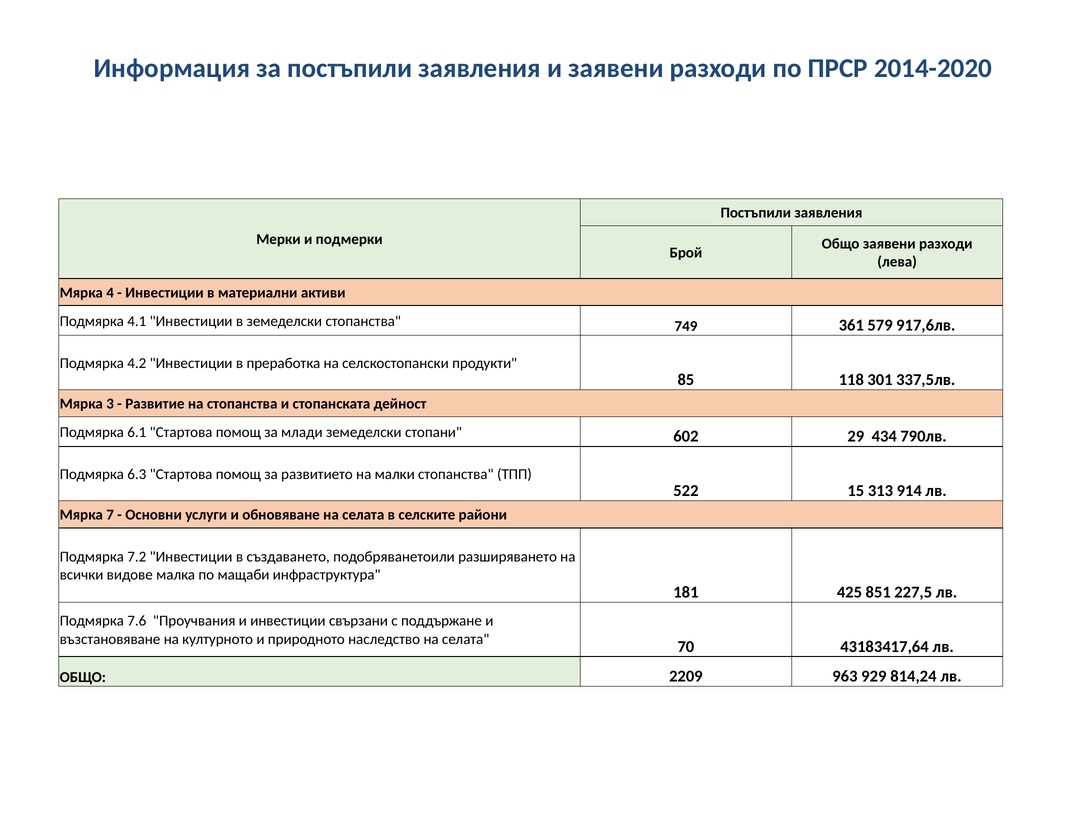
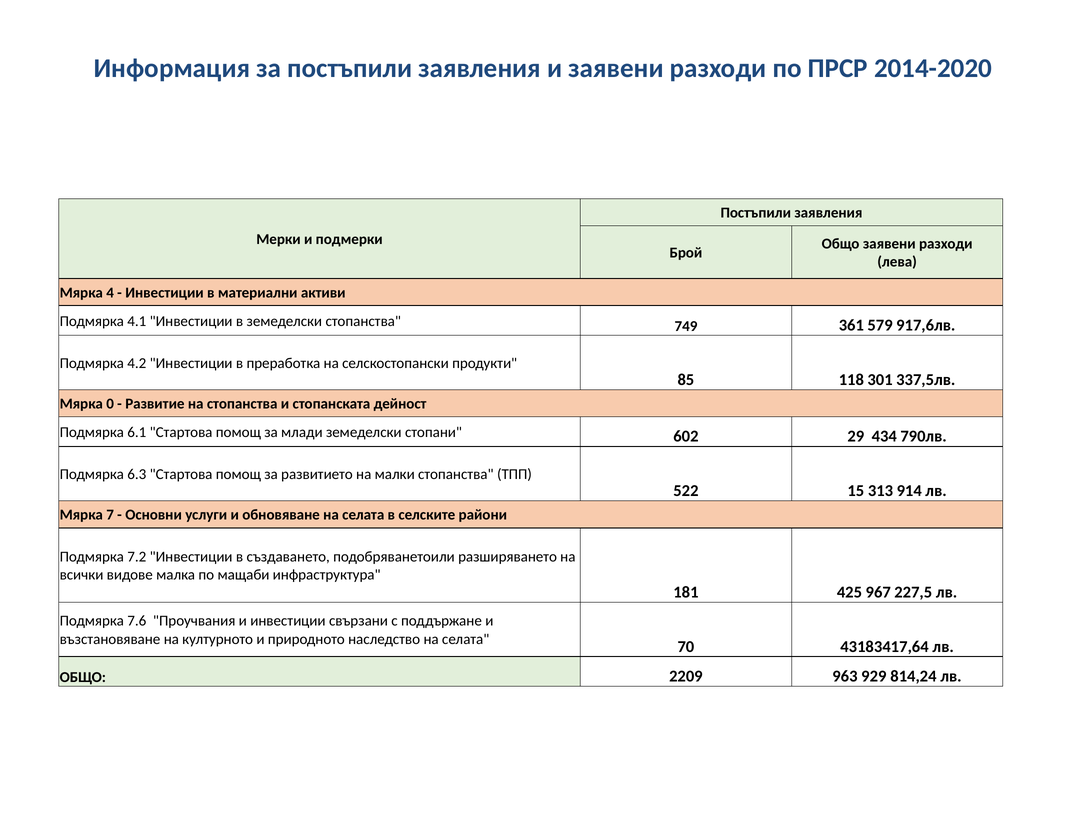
3: 3 -> 0 (110, 404)
851: 851 -> 967 (878, 592)
